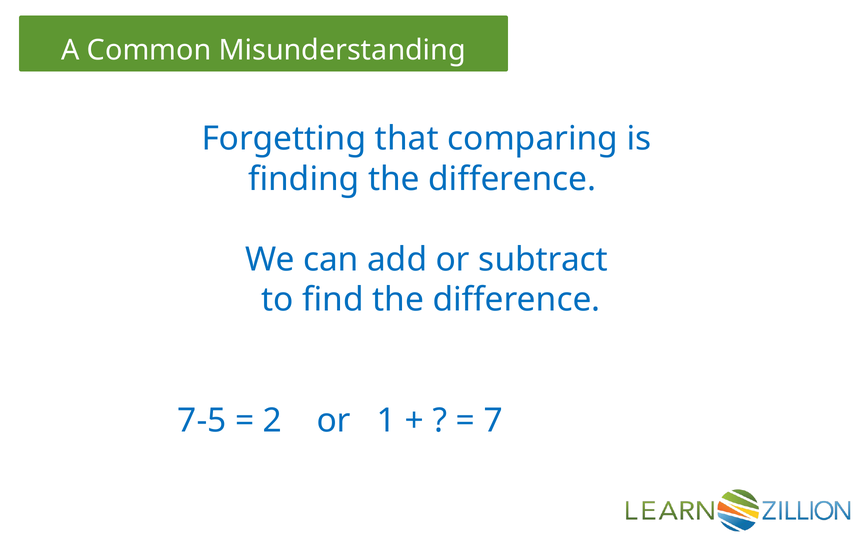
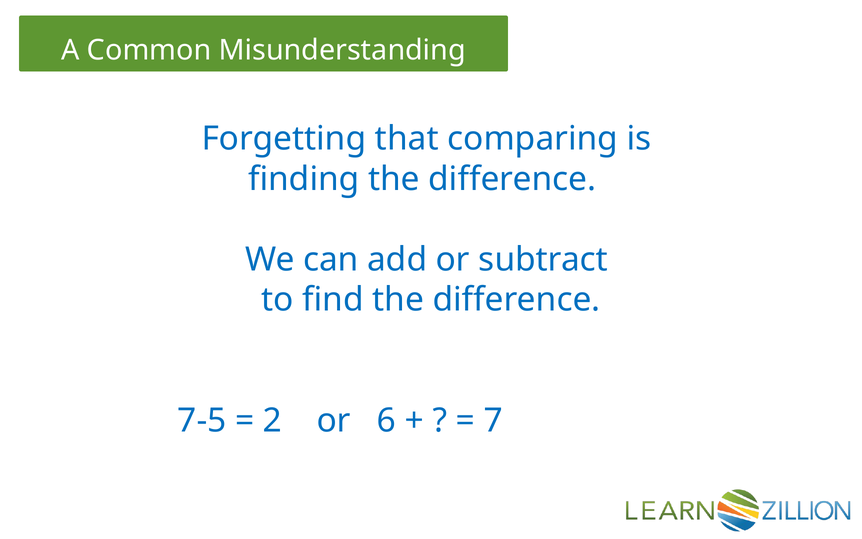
1: 1 -> 6 (386, 420)
